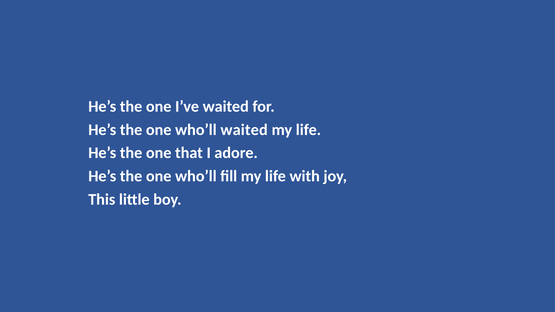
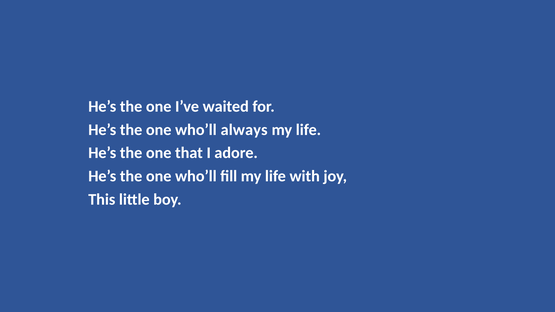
who’ll waited: waited -> always (244, 130)
